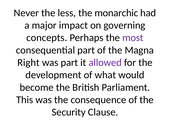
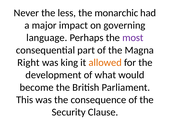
concepts: concepts -> language (47, 38)
was part: part -> king (69, 63)
allowed colour: purple -> orange (105, 63)
